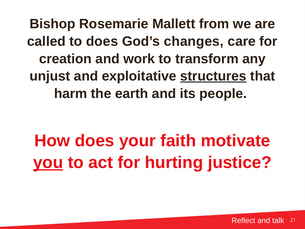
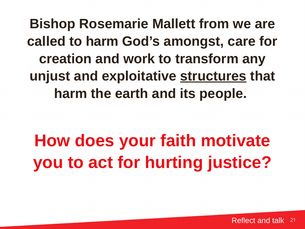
to does: does -> harm (102, 41)
changes: changes -> amongst (194, 41)
you underline: present -> none (48, 162)
